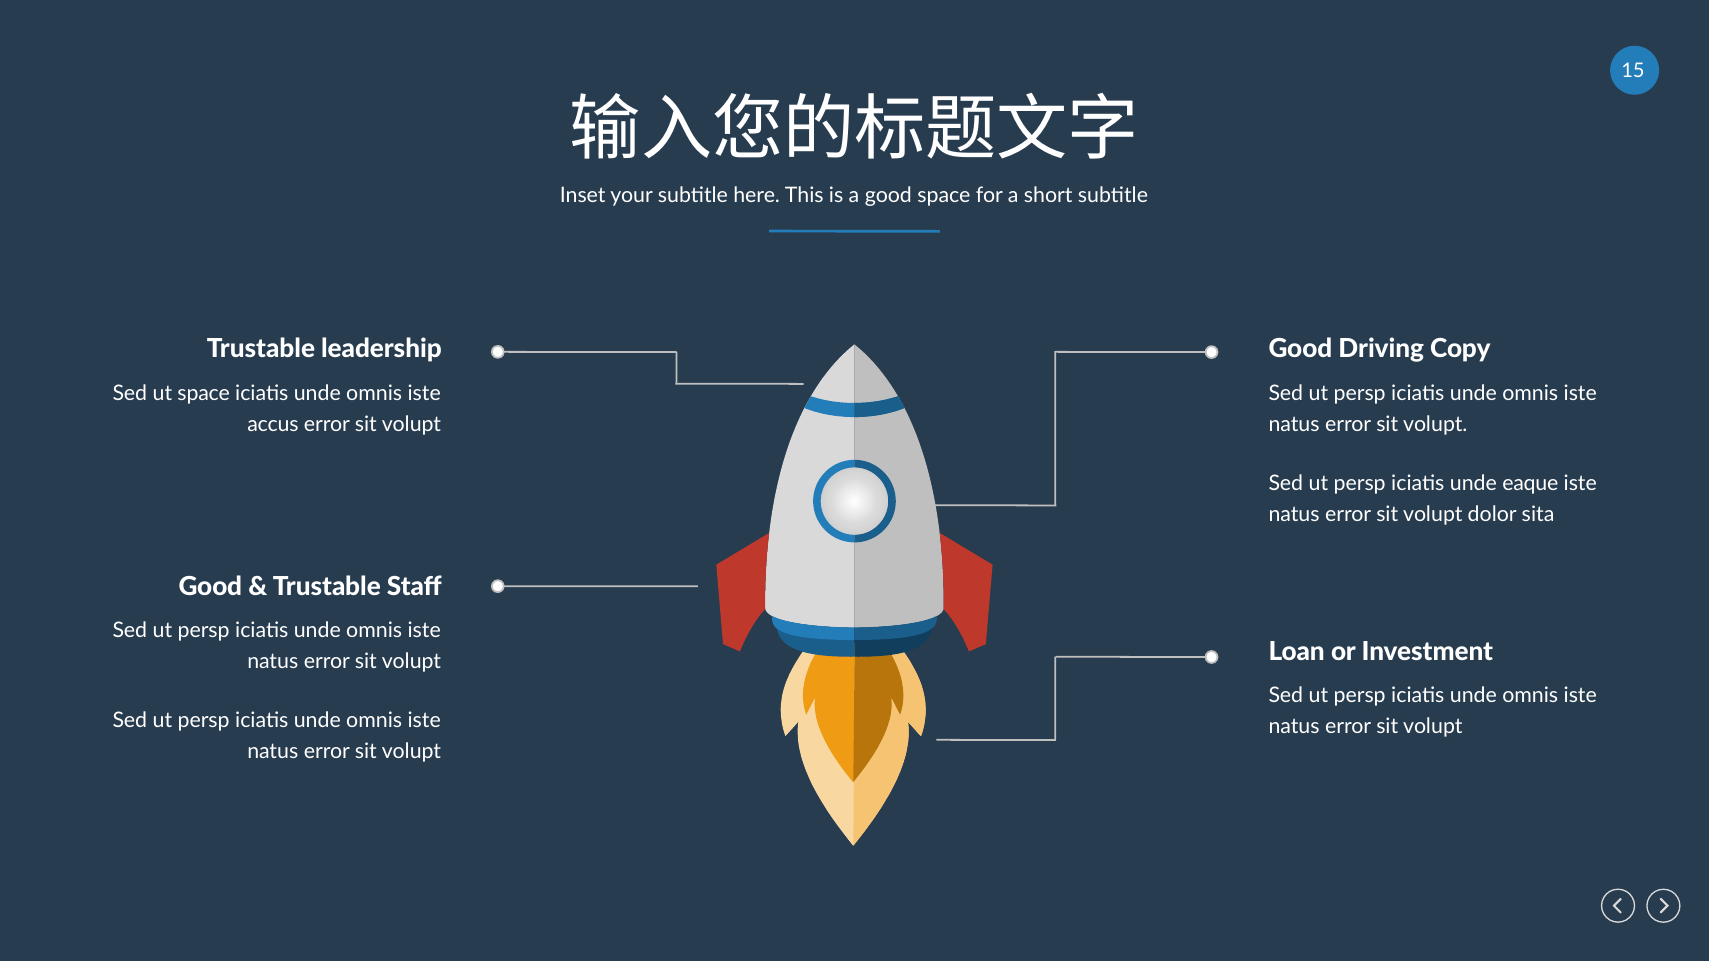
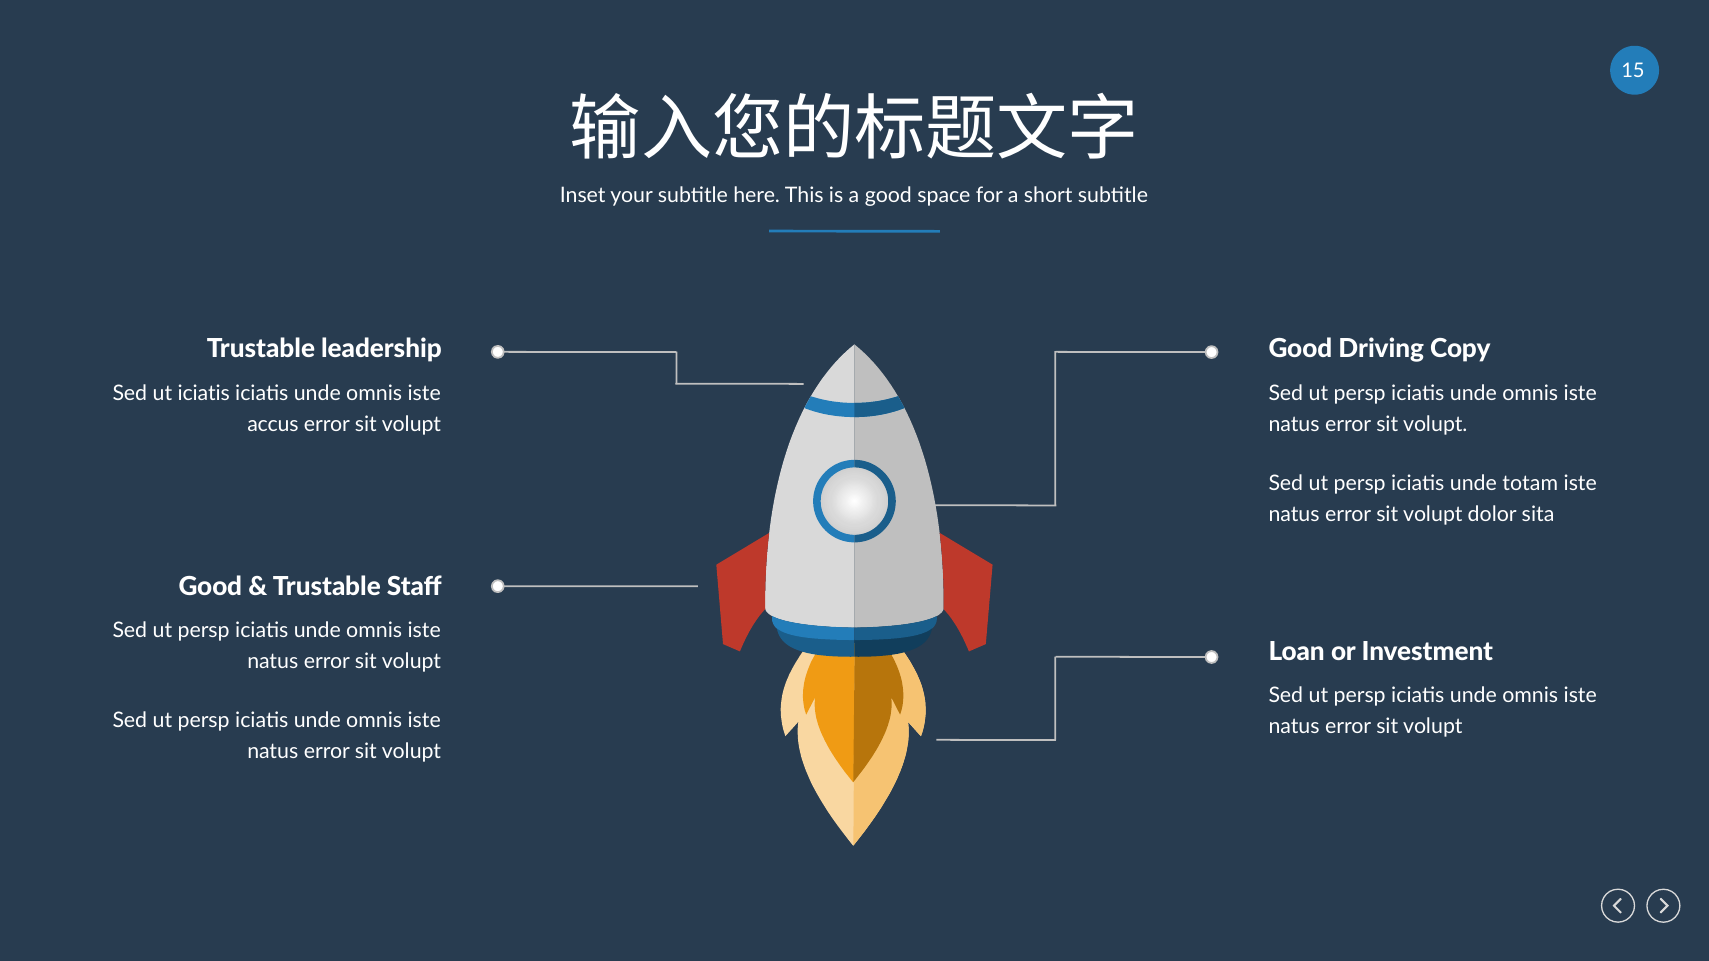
ut space: space -> iciatis (204, 393)
eaque: eaque -> totam (1530, 483)
